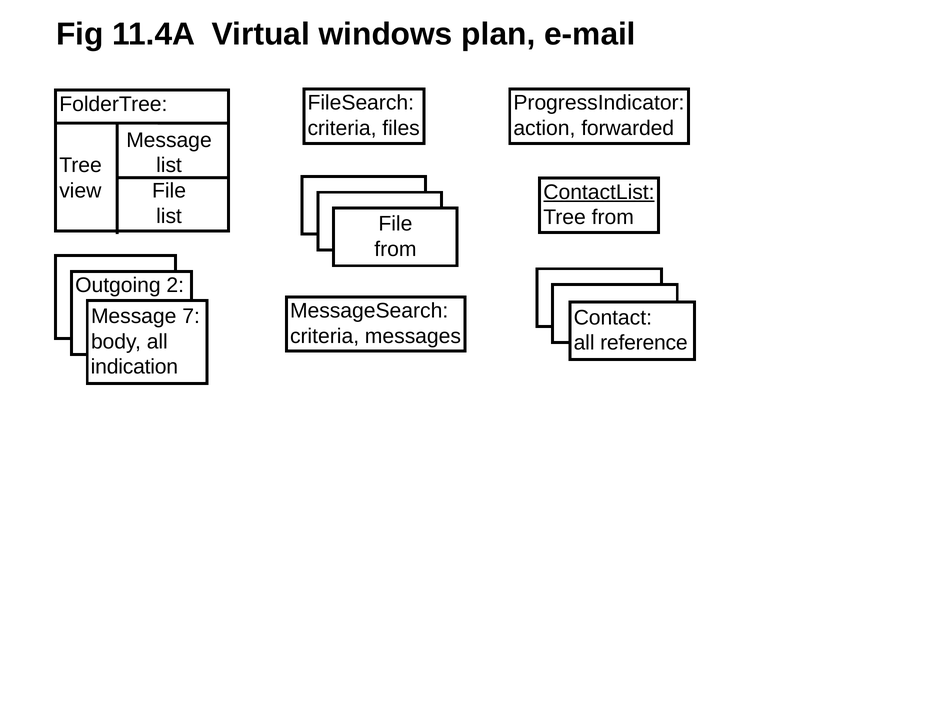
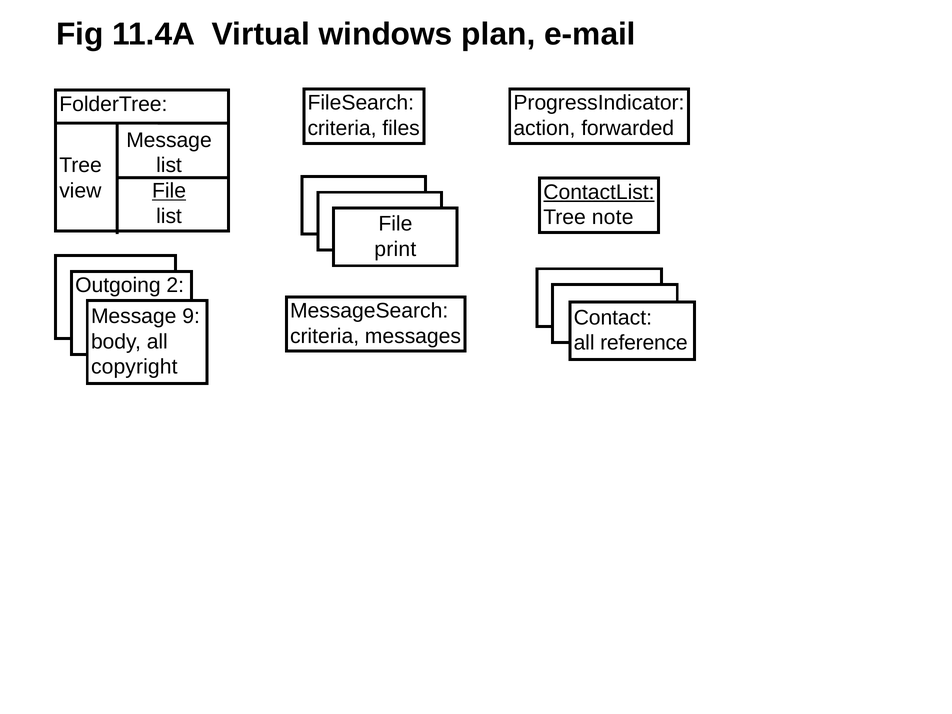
File underline: none -> present (169, 191)
Tree from: from -> note (613, 217)
from: from -> print (395, 249)
7: 7 -> 9 (191, 316)
indication: indication -> copyright (134, 367)
